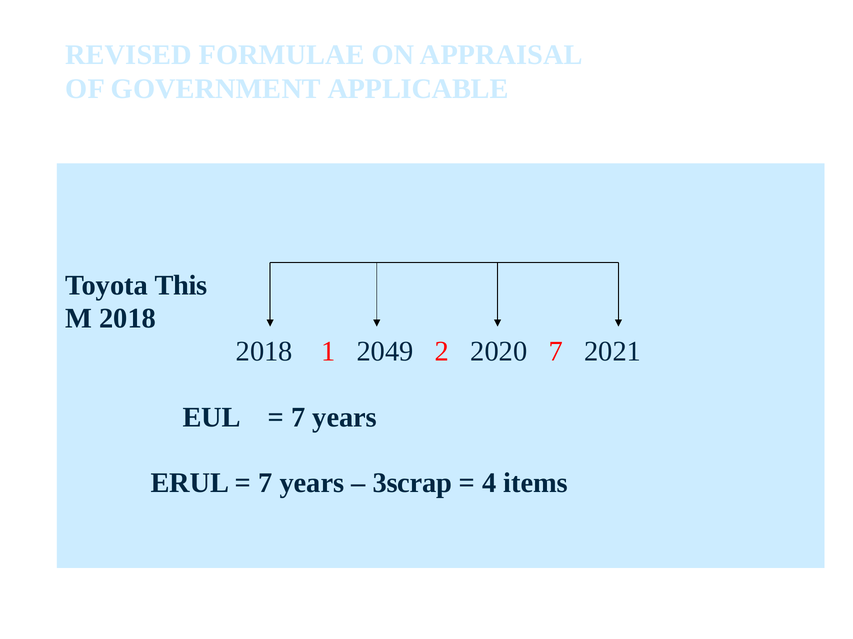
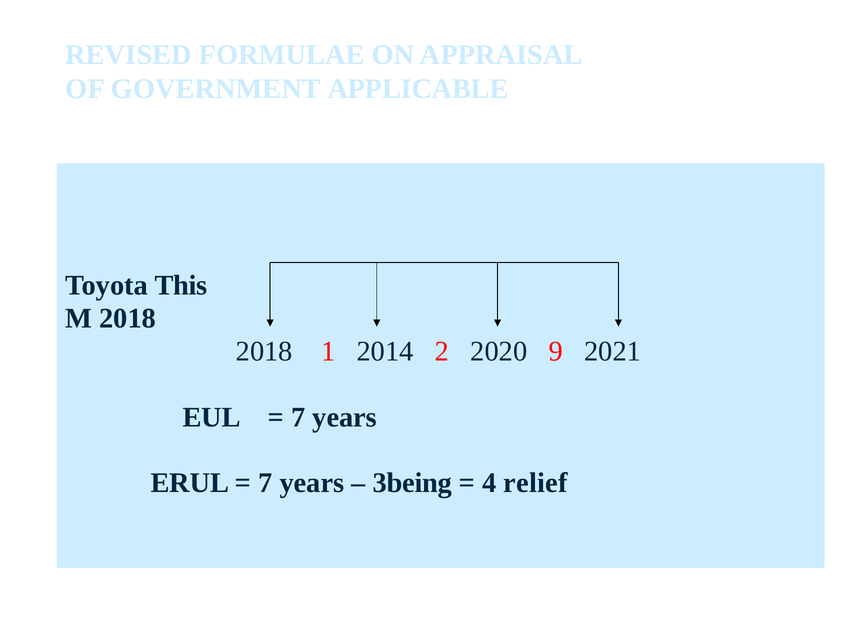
2049: 2049 -> 2014 (385, 352)
2020 7: 7 -> 9 (556, 352)
3scrap: 3scrap -> 3being (412, 484)
items: items -> relief (536, 484)
